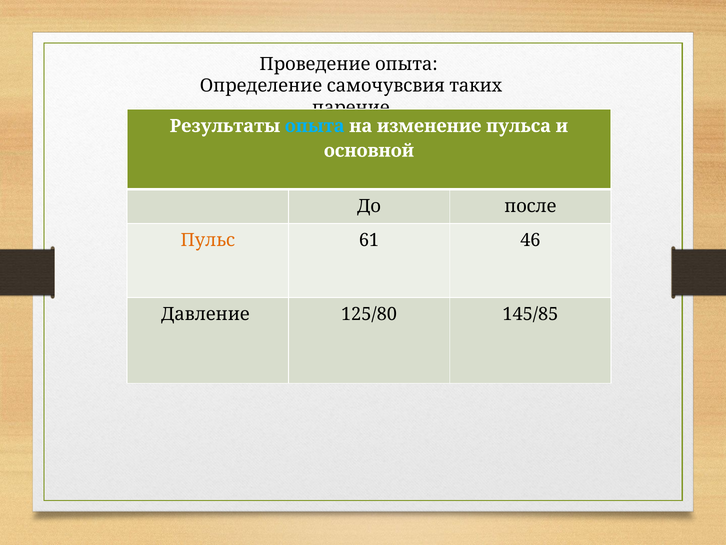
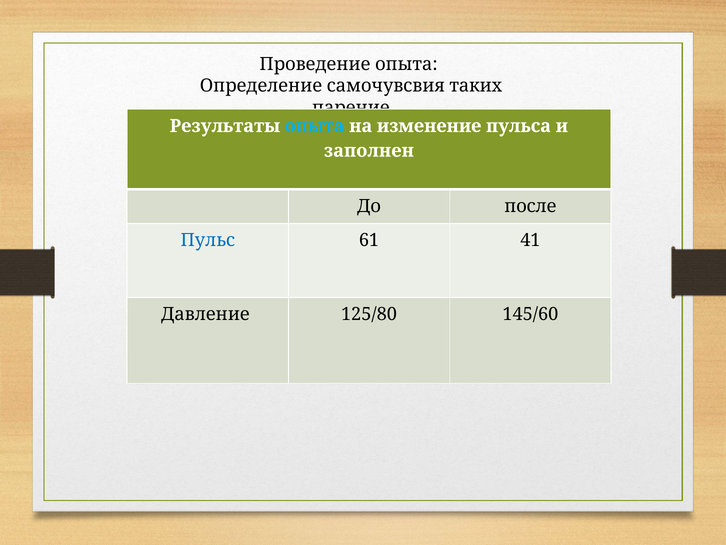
основной: основной -> заполнен (369, 151)
Пульс colour: orange -> blue (208, 240)
46: 46 -> 41 (530, 240)
145/85: 145/85 -> 145/60 (530, 314)
